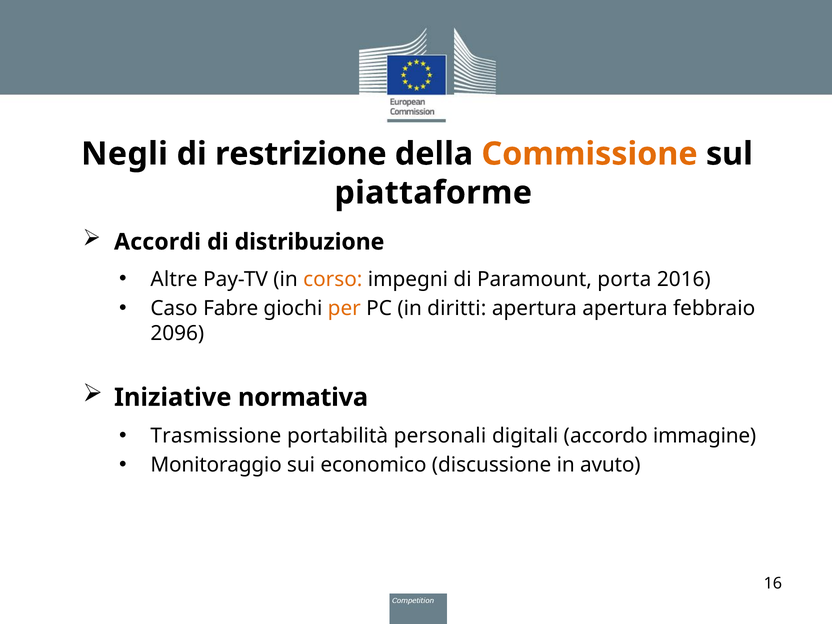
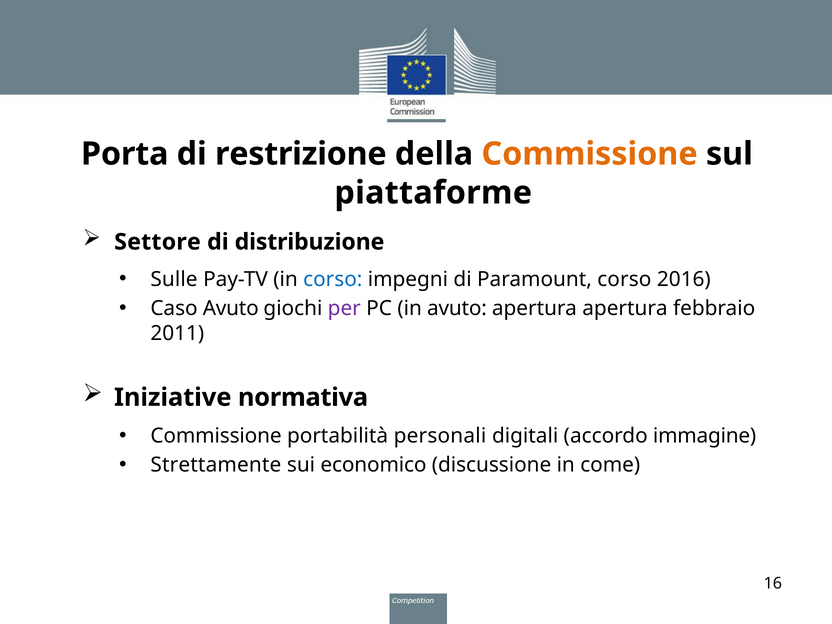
Negli: Negli -> Porta (125, 154)
Accordi: Accordi -> Settore (157, 242)
Altre: Altre -> Sulle (174, 279)
corso colour: orange -> blue (333, 279)
Paramount porta: porta -> corso (624, 279)
Caso Fabre: Fabre -> Avuto (231, 308)
per colour: orange -> purple (344, 308)
in diritti: diritti -> avuto (457, 308)
2096: 2096 -> 2011 (177, 333)
Trasmissione: Trasmissione -> Commissione (216, 436)
Monitoraggio: Monitoraggio -> Strettamente (216, 465)
avuto: avuto -> come (610, 465)
